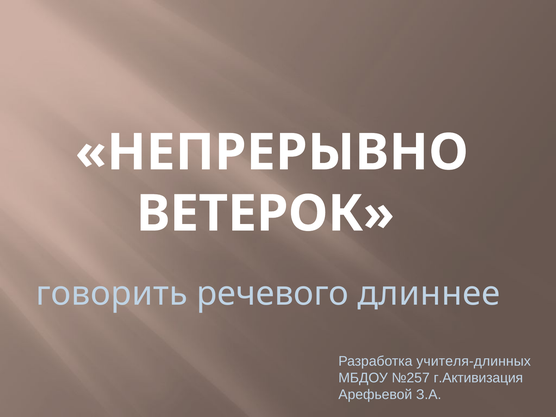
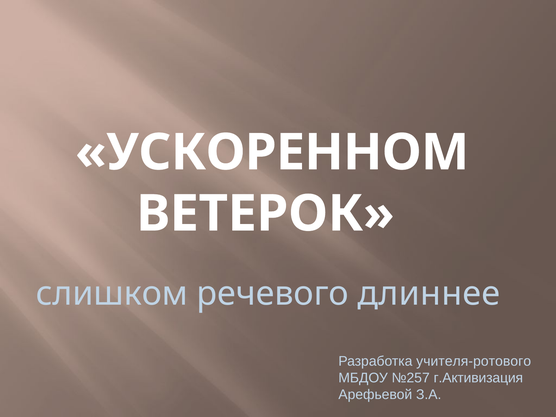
НЕПРЕРЫВНО: НЕПРЕРЫВНО -> УСКОРЕННОМ (272, 153)
говорить: говорить -> слишком (112, 294)
учителя-длинных: учителя-длинных -> учителя-ротового (474, 361)
